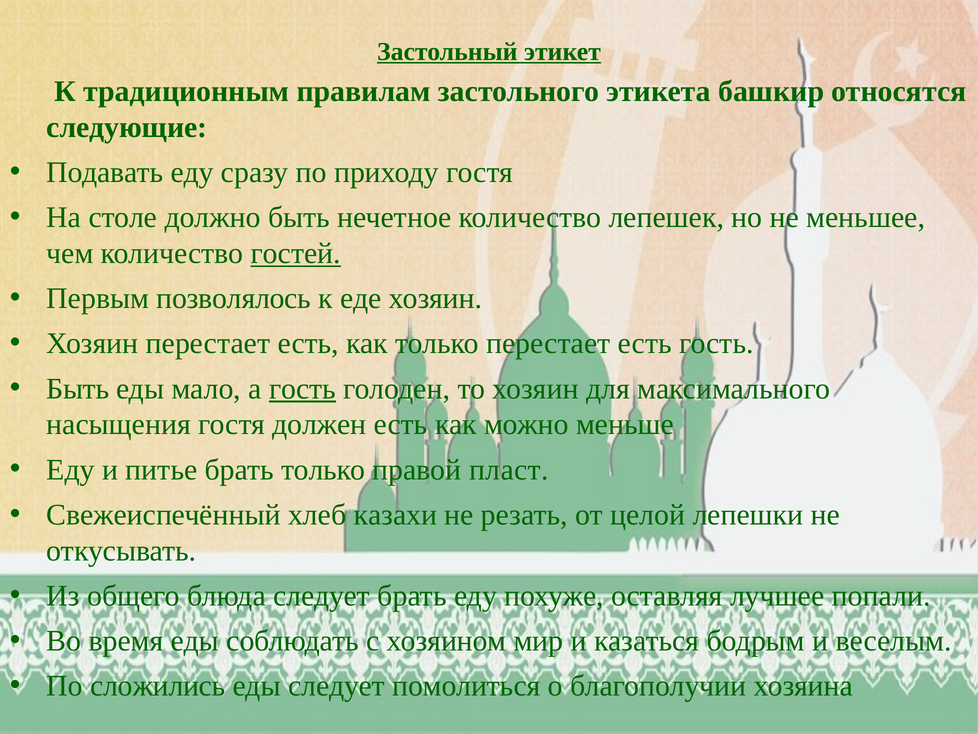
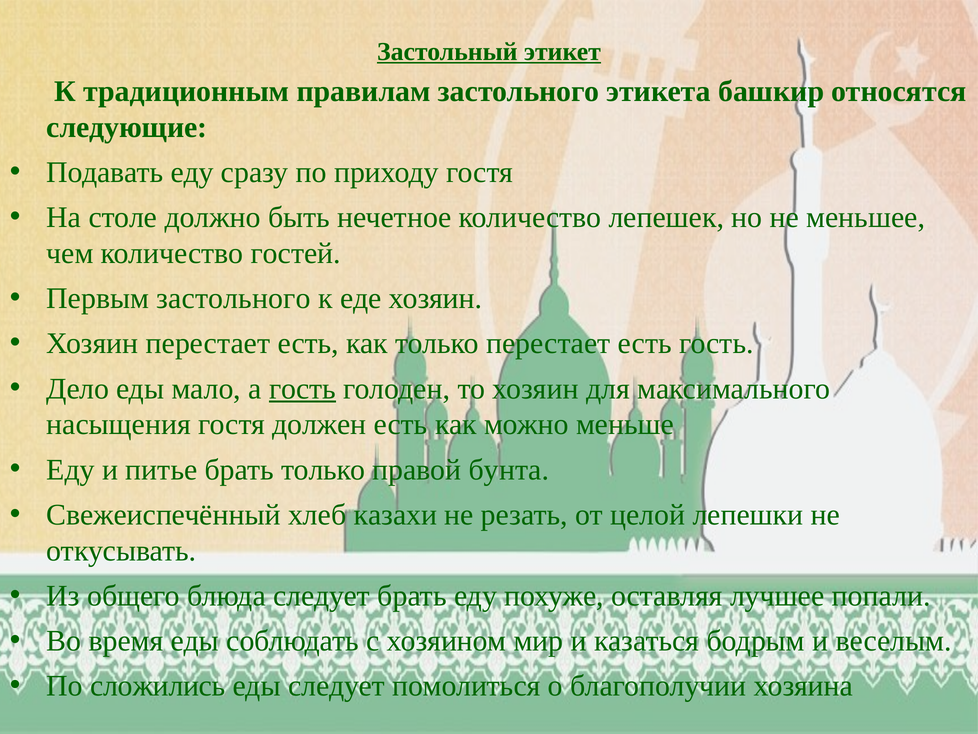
гостей underline: present -> none (296, 253)
Первым позволялось: позволялось -> застольного (234, 298)
Быть: Быть -> Дело (78, 388)
пласт: пласт -> бунта (509, 469)
